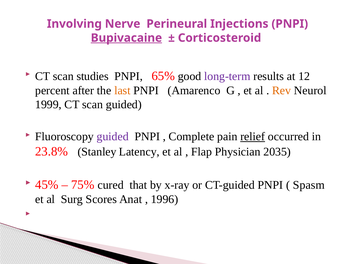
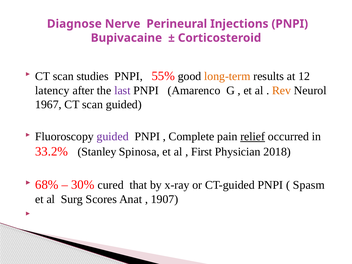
Involving: Involving -> Diagnose (74, 24)
Bupivacaine underline: present -> none (126, 38)
65%: 65% -> 55% (163, 76)
long-term colour: purple -> orange (227, 76)
percent: percent -> latency (52, 90)
last colour: orange -> purple (122, 90)
1999: 1999 -> 1967 (48, 104)
23.8%: 23.8% -> 33.2% (52, 151)
Latency: Latency -> Spinosa (139, 152)
Flap: Flap -> First (202, 152)
2035: 2035 -> 2018 (277, 152)
45%: 45% -> 68% (47, 185)
75%: 75% -> 30% (83, 185)
1996: 1996 -> 1907 (165, 199)
